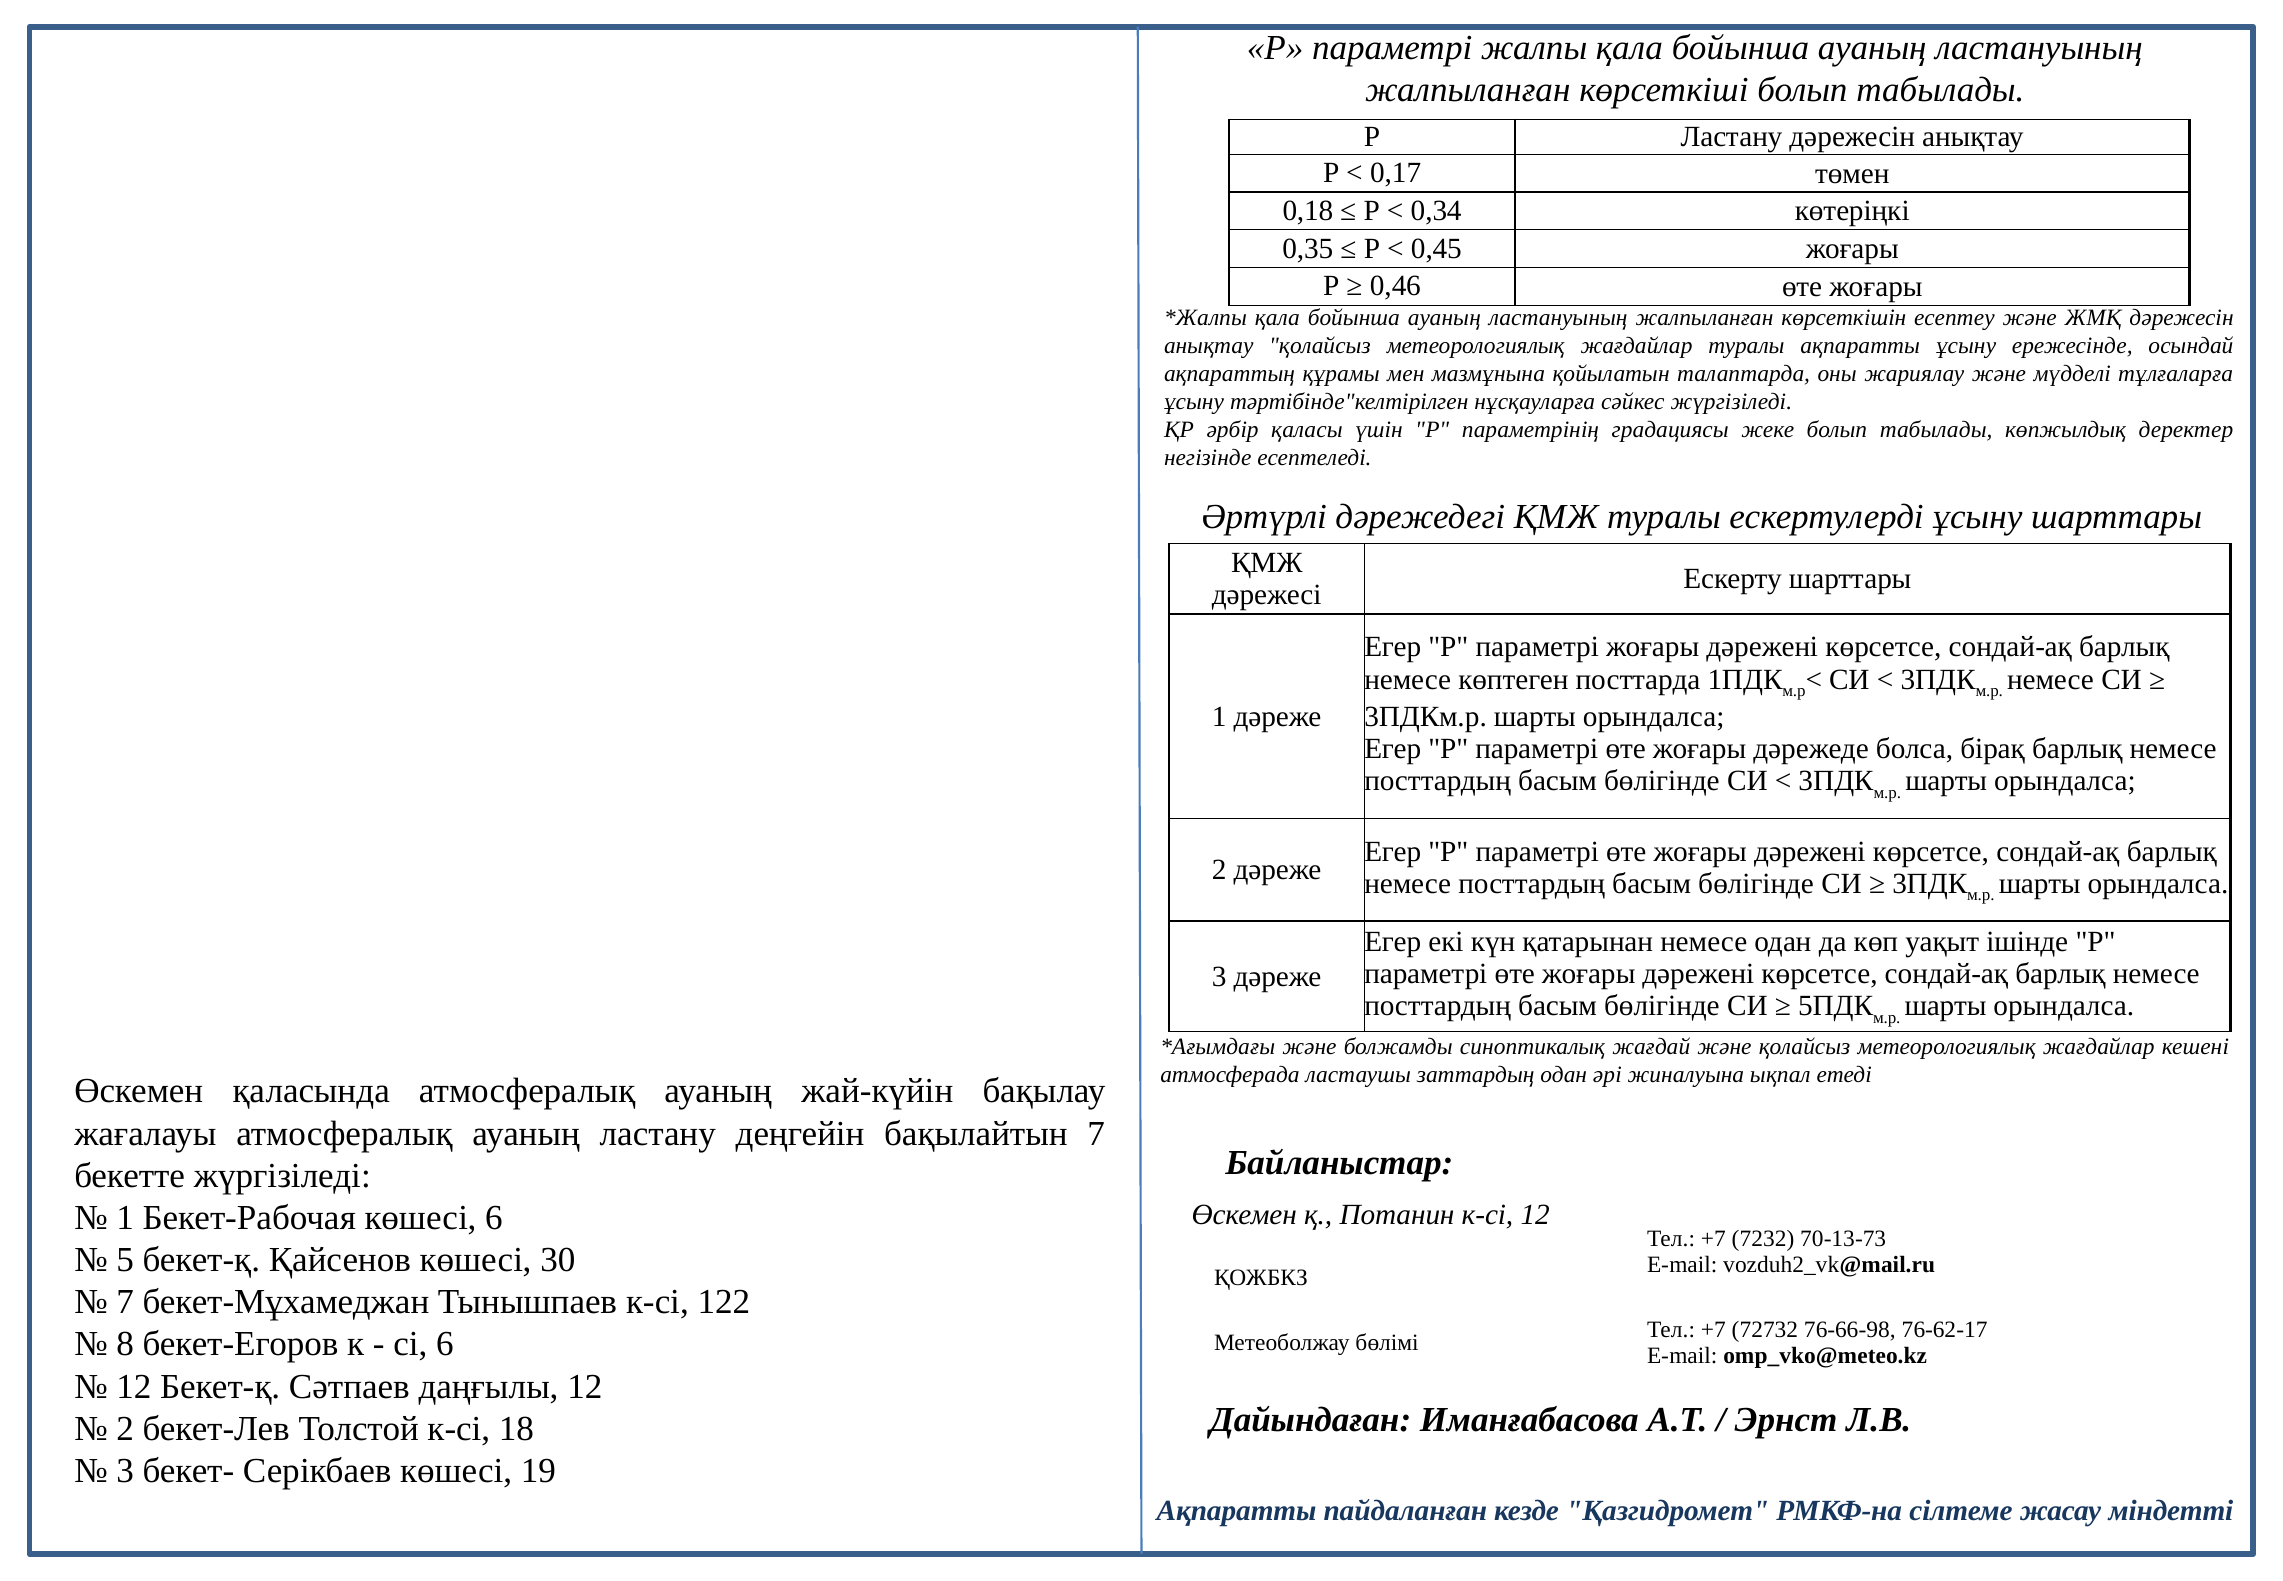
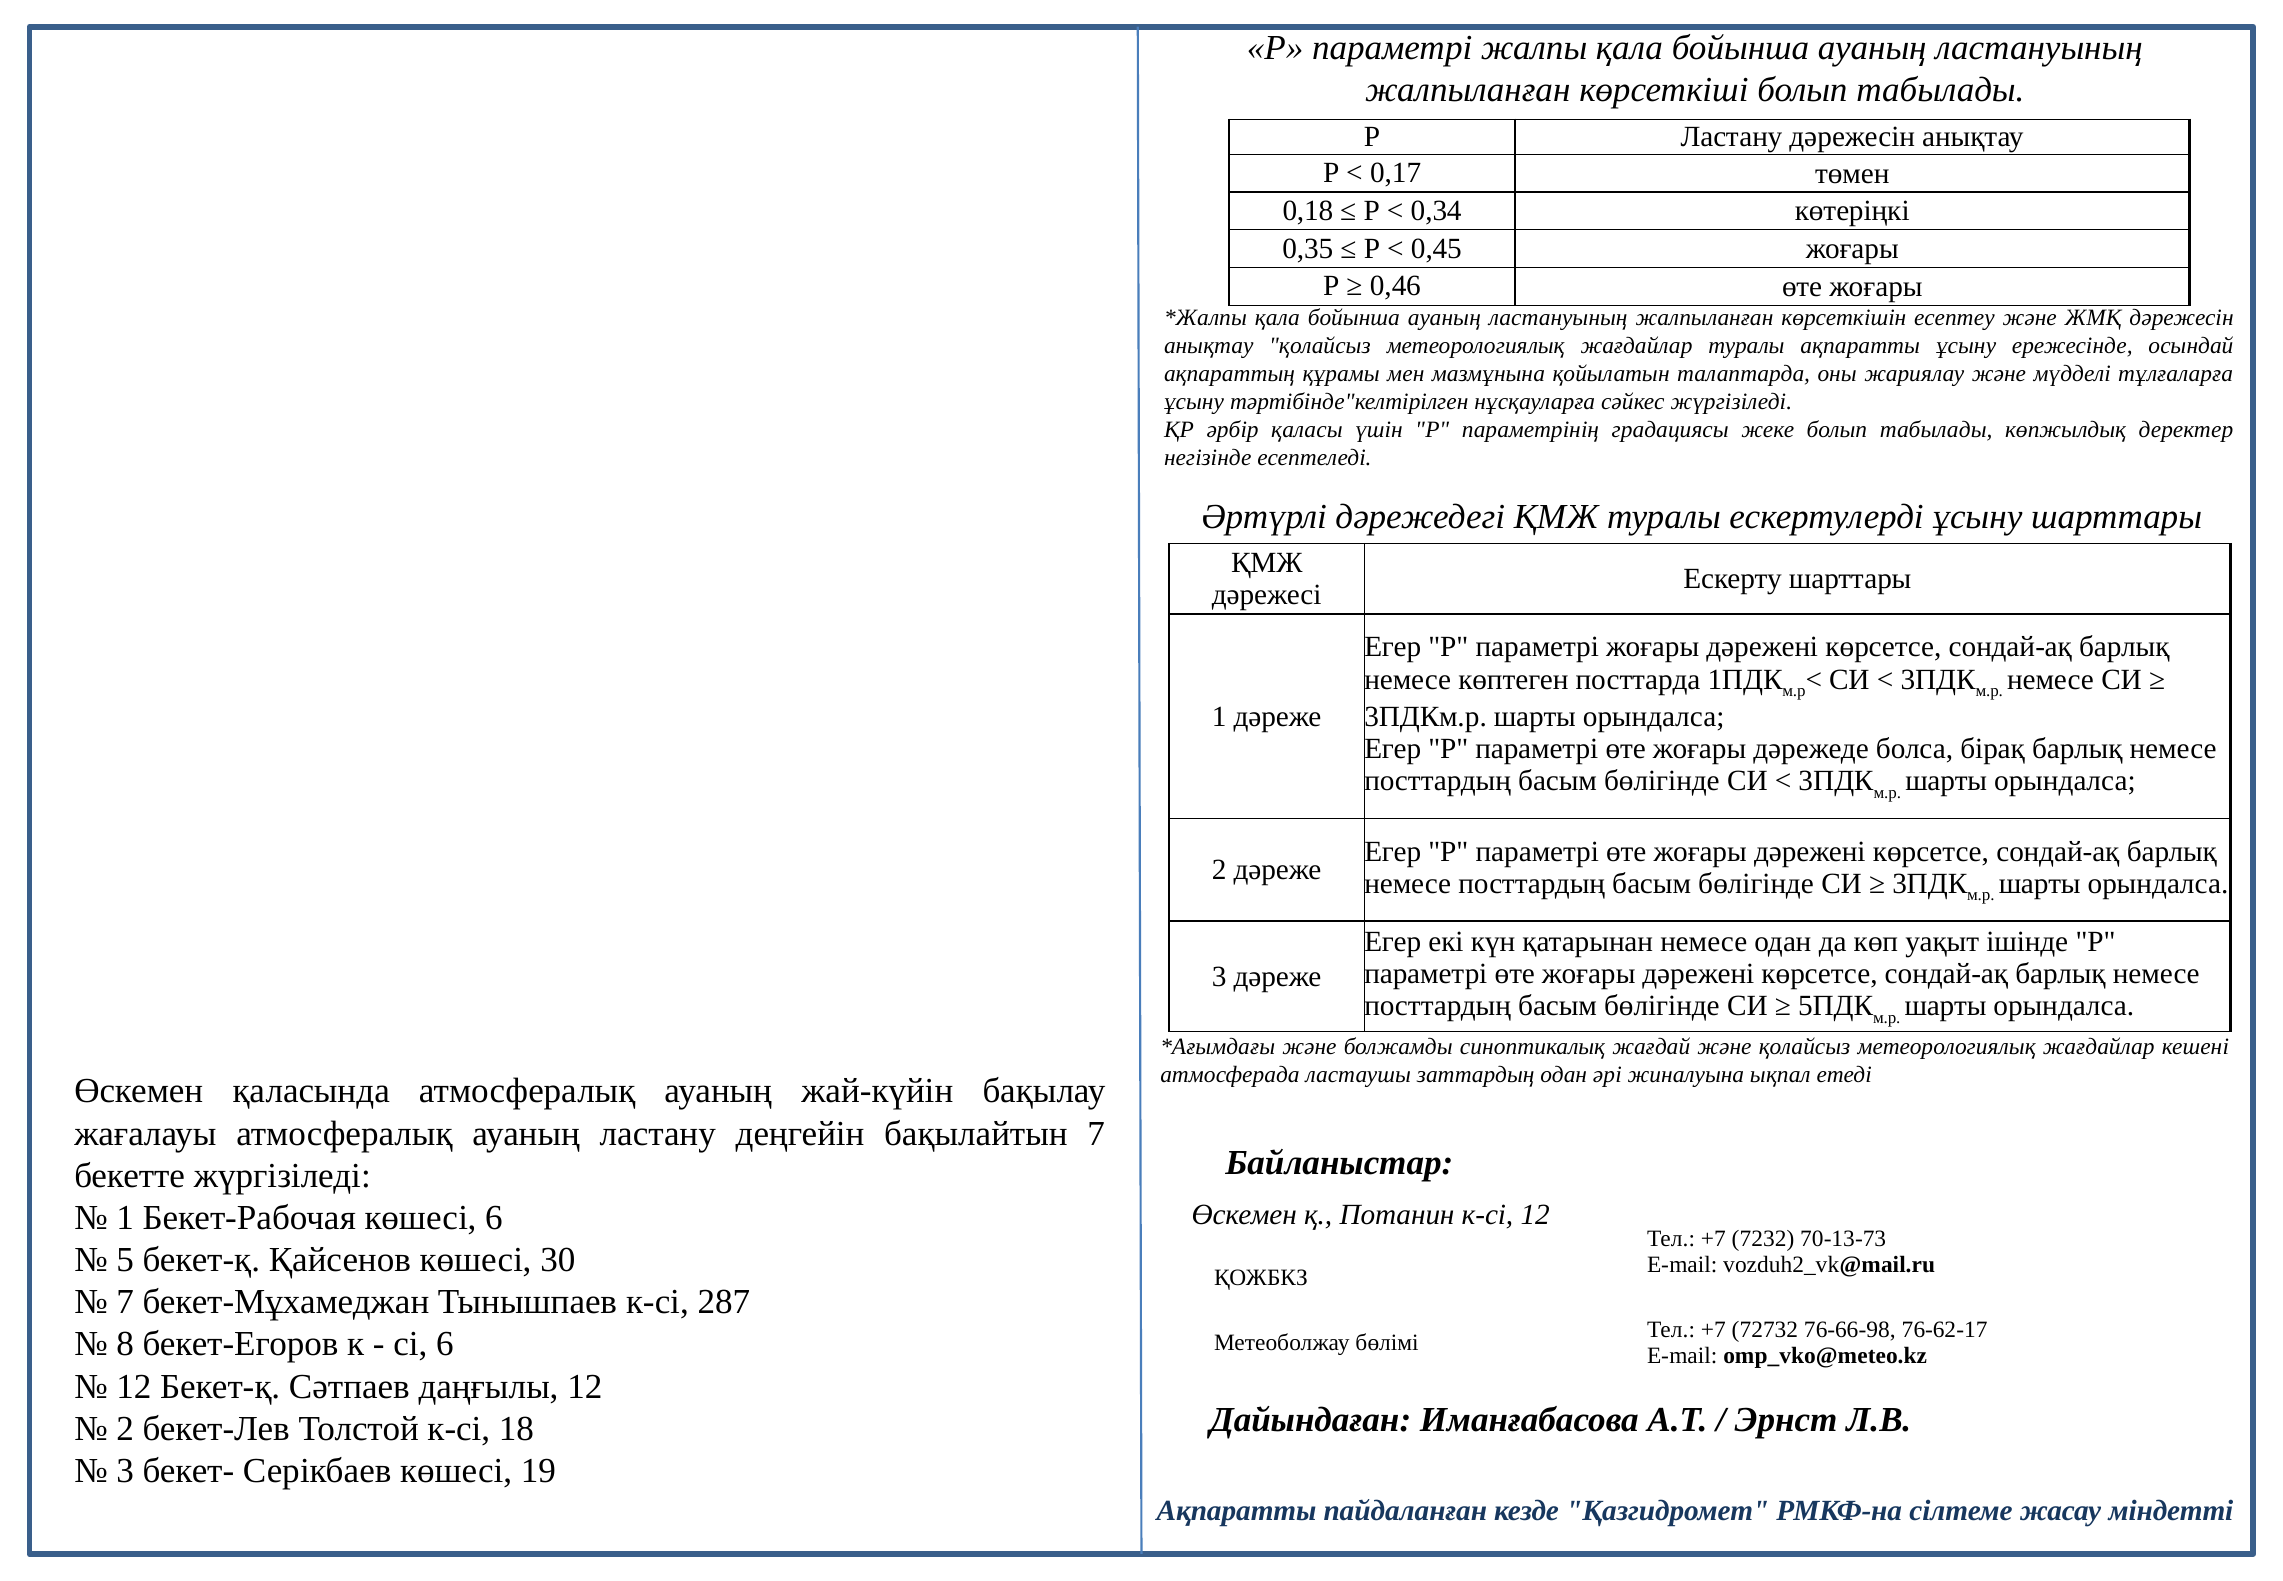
122: 122 -> 287 (724, 1302)
